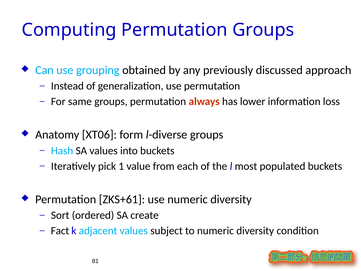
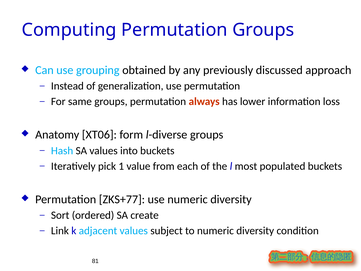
ZKS+61: ZKS+61 -> ZKS+77 (122, 199)
Fact: Fact -> Link (60, 231)
